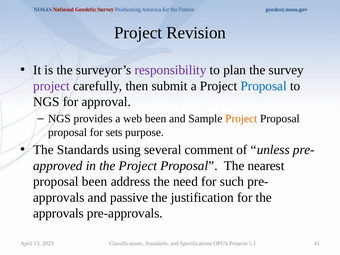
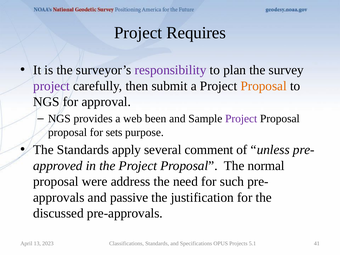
Revision: Revision -> Requires (196, 33)
Proposal colour: blue -> orange (264, 86)
Project colour: orange -> purple (241, 119)
using: using -> apply (127, 150)
nearest: nearest -> normal (266, 166)
proposal been: been -> were (95, 182)
approvals: approvals -> discussed (58, 213)
